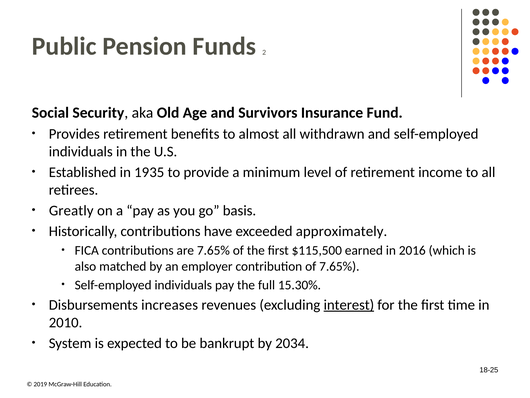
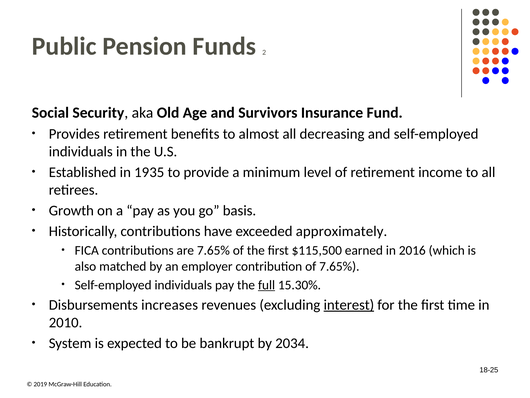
withdrawn: withdrawn -> decreasing (332, 134)
Greatly: Greatly -> Growth (71, 210)
full underline: none -> present (267, 285)
